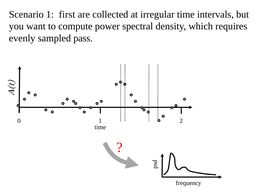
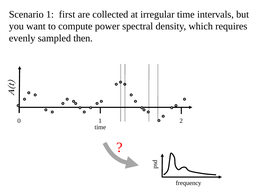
pass: pass -> then (83, 38)
